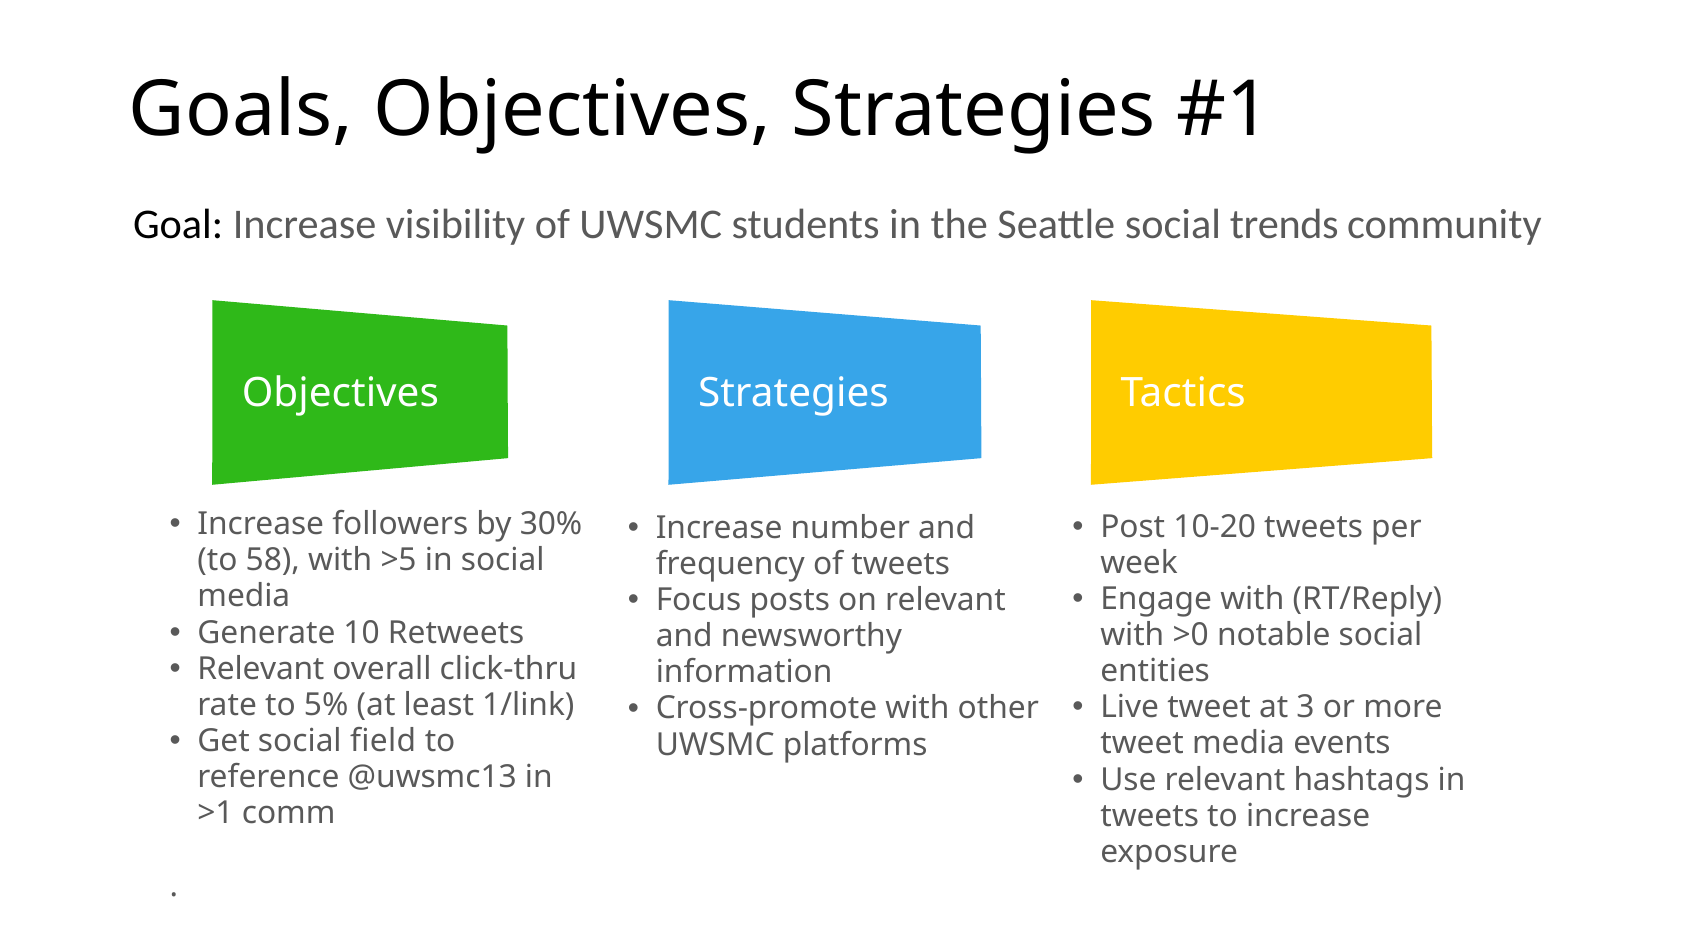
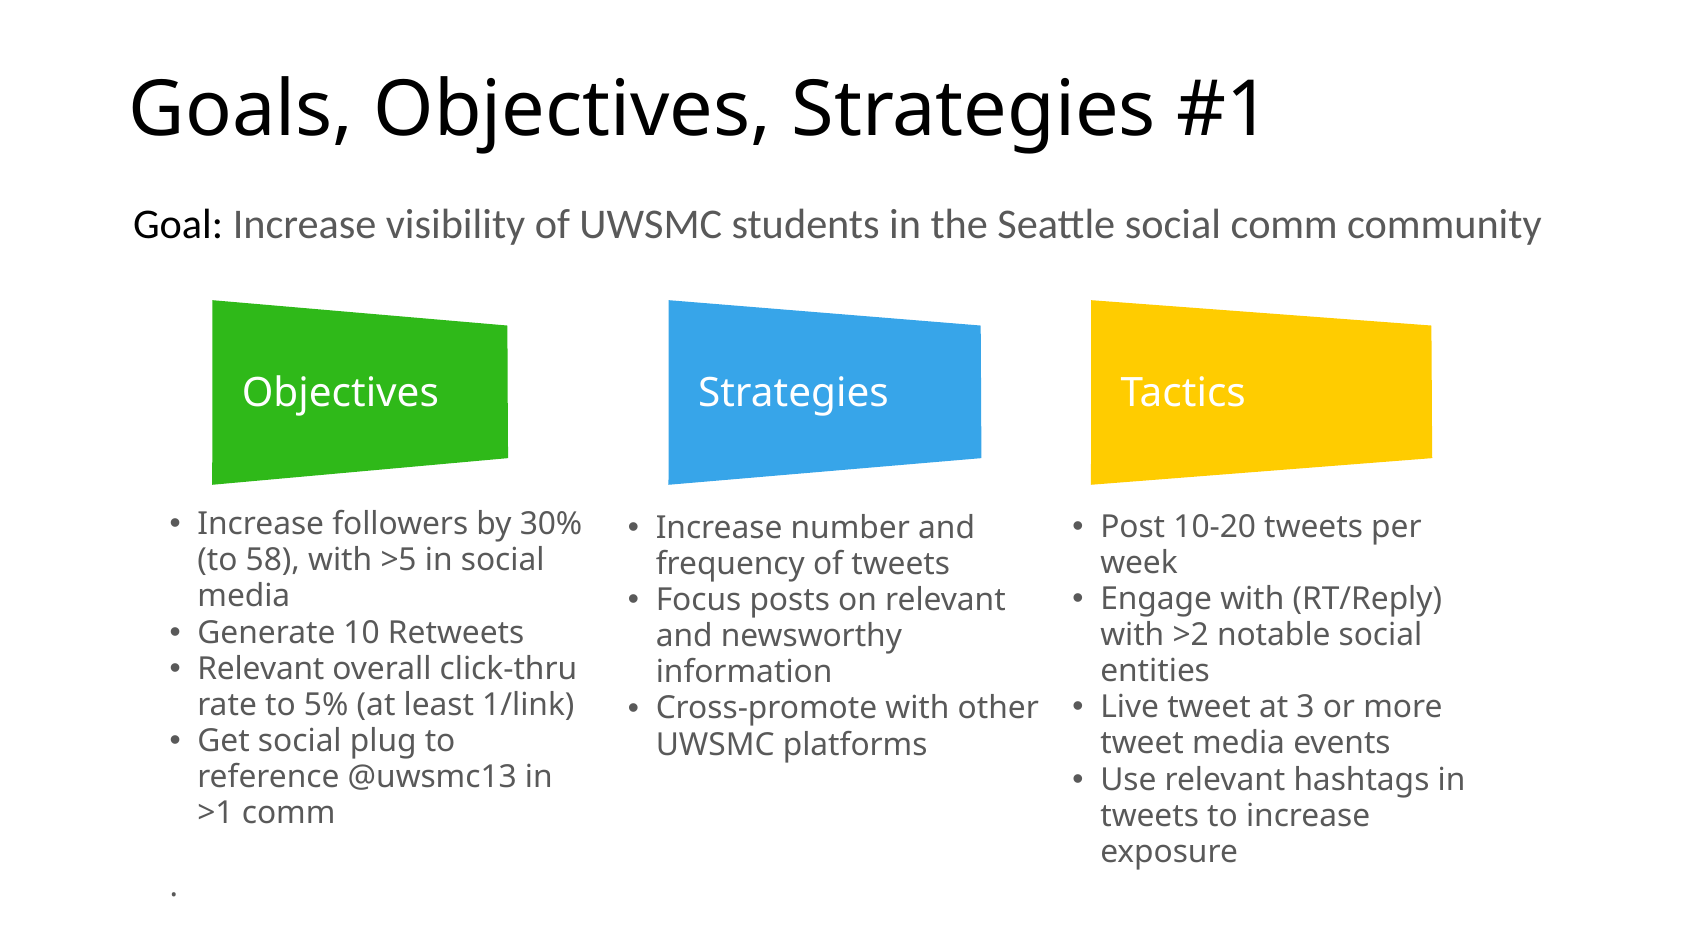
social trends: trends -> comm (1284, 225)
>0: >0 -> >2 (1191, 635)
field: field -> plug (383, 741)
